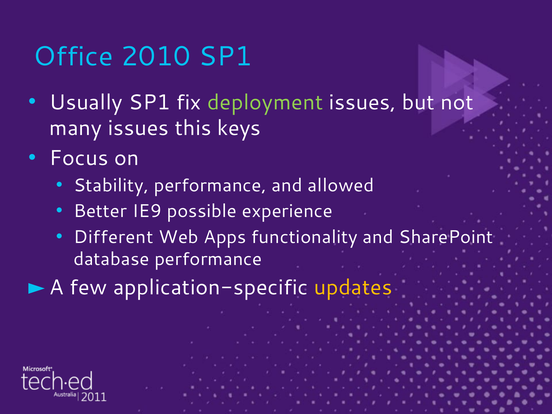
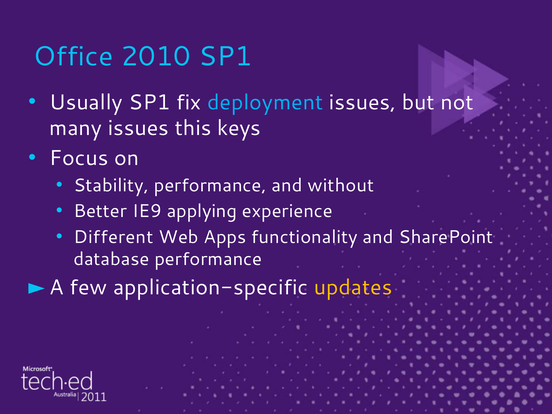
deployment colour: light green -> light blue (265, 102)
allowed: allowed -> without (341, 185)
possible: possible -> applying (202, 211)
